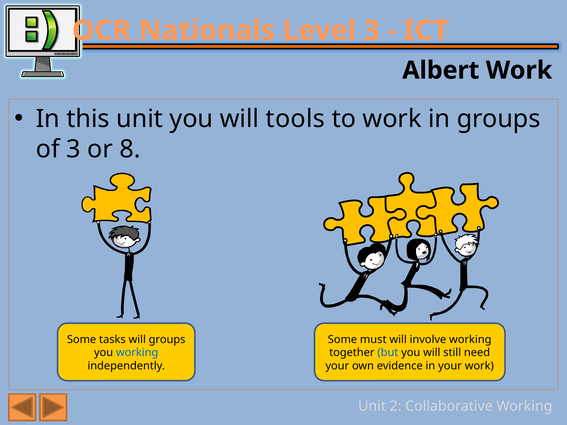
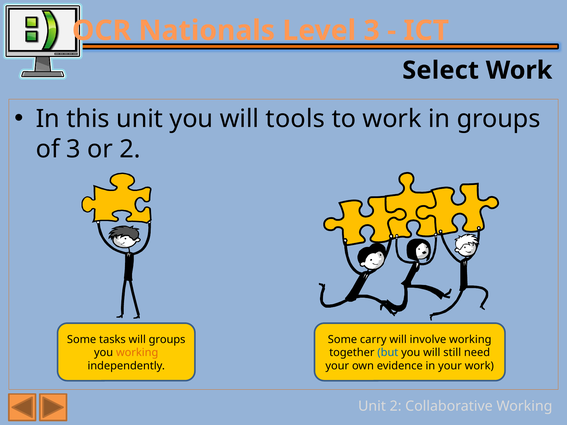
Albert: Albert -> Select (441, 70)
or 8: 8 -> 2 (130, 149)
must: must -> carry (373, 340)
working colour: blue -> orange (137, 353)
